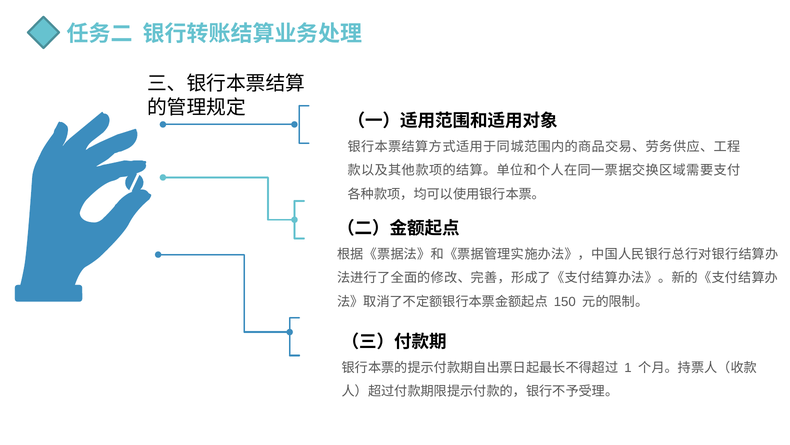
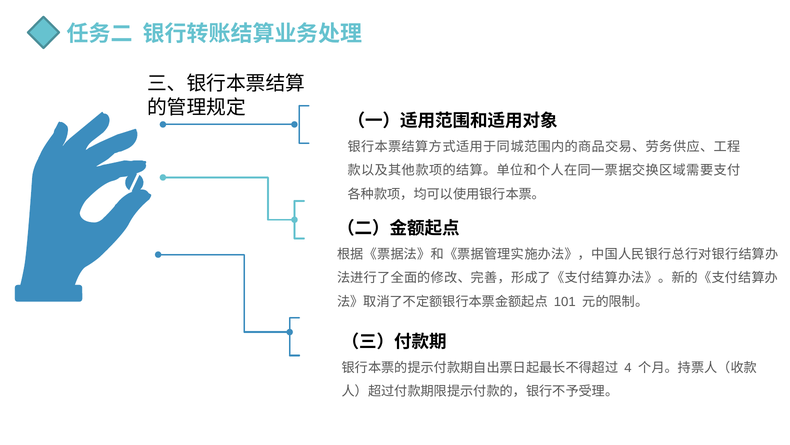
150: 150 -> 101 (565, 301)
1: 1 -> 4 (628, 367)
